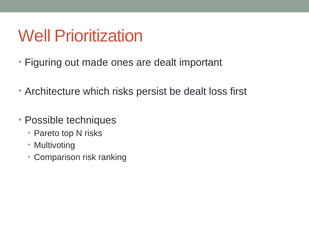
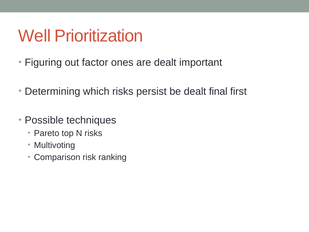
made: made -> factor (95, 63)
Architecture: Architecture -> Determining (52, 91)
loss: loss -> final (218, 91)
